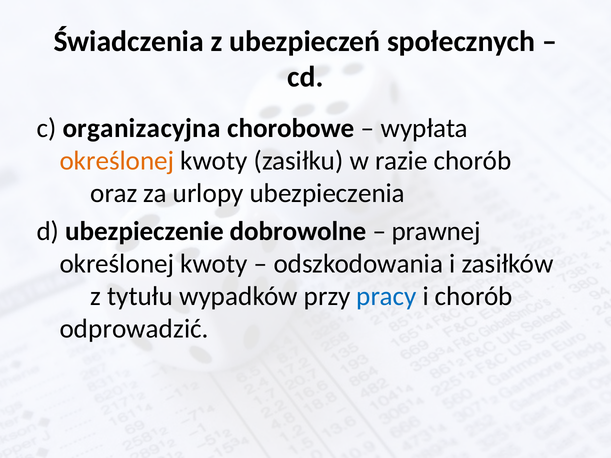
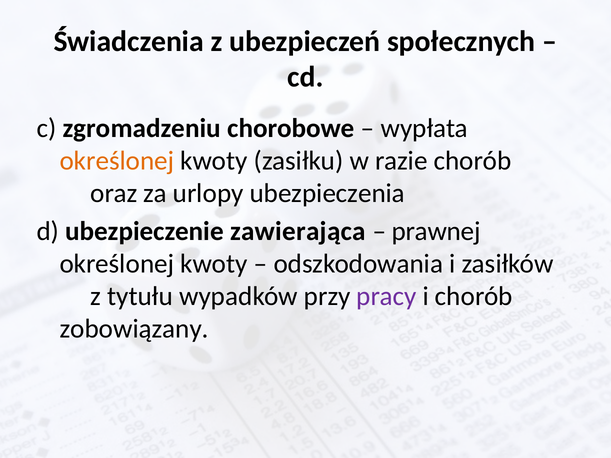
organizacyjna: organizacyjna -> zgromadzeniu (142, 128)
dobrowolne: dobrowolne -> zawierająca (298, 231)
pracy colour: blue -> purple (387, 297)
odprowadzić: odprowadzić -> zobowiązany (134, 329)
